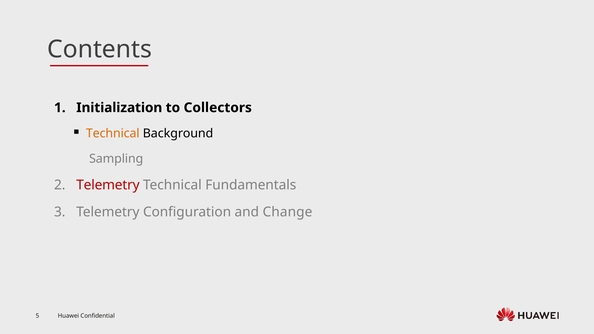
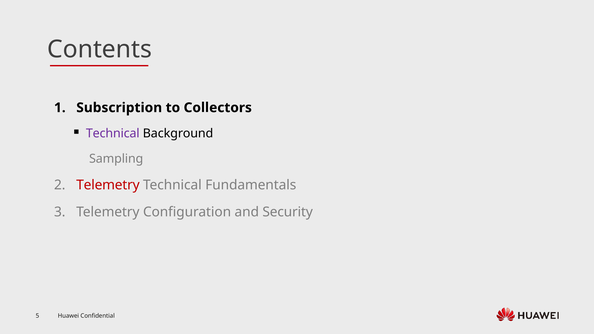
Initialization: Initialization -> Subscription (119, 108)
Technical colour: orange -> purple (113, 134)
Change: Change -> Security (288, 212)
